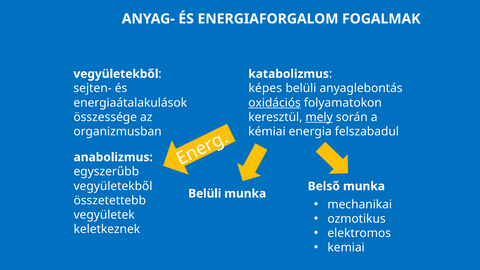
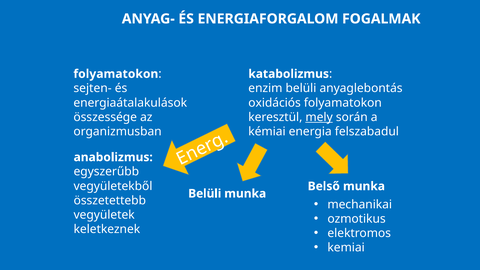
vegyületekből: vegyületekből -> folyamatokon (116, 74)
képes: képes -> enzim (265, 88)
oxidációs underline: present -> none (275, 103)
